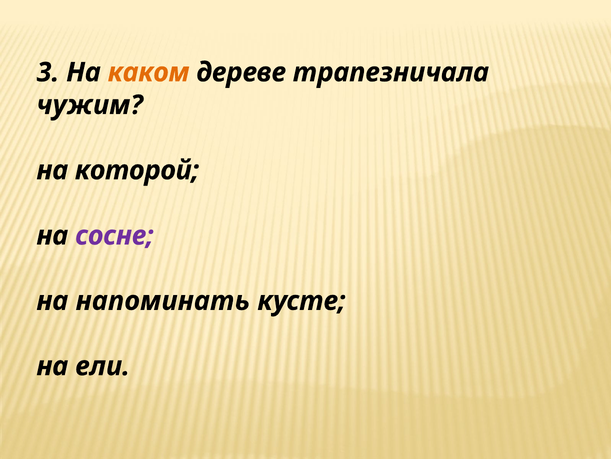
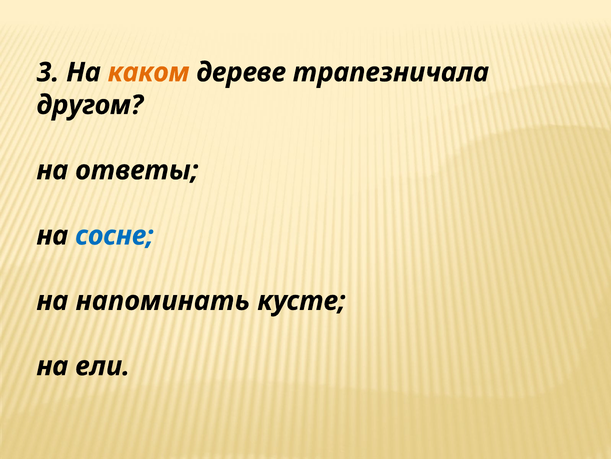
чужим: чужим -> другом (90, 105)
которой: которой -> ответы (137, 170)
сосне colour: purple -> blue (115, 235)
